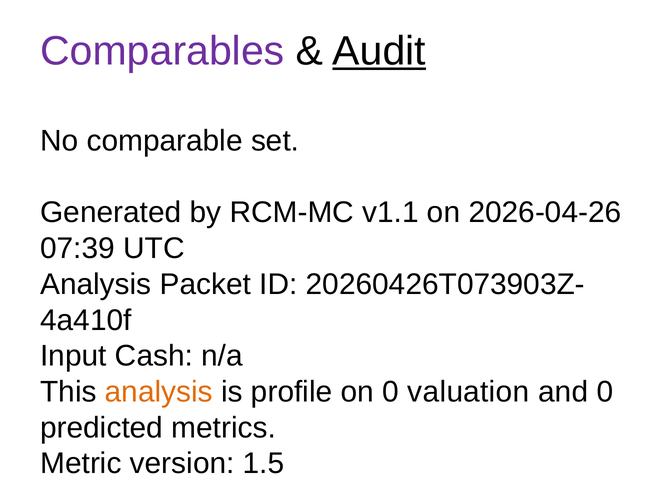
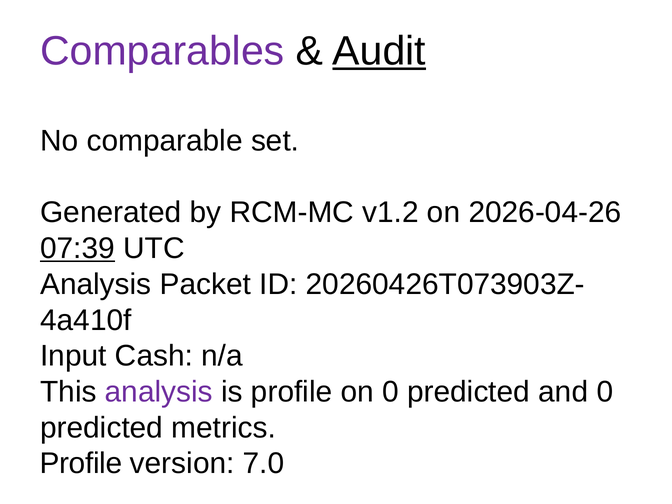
v1.1: v1.1 -> v1.2 (390, 213)
07:39 underline: none -> present (78, 248)
analysis colour: orange -> purple (159, 392)
on 0 valuation: valuation -> predicted (469, 392)
Metric: Metric -> Profile (81, 464)
1.5: 1.5 -> 7.0 (264, 464)
